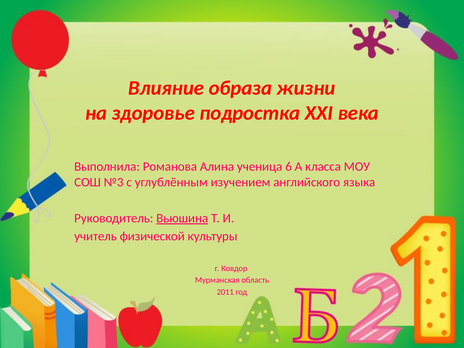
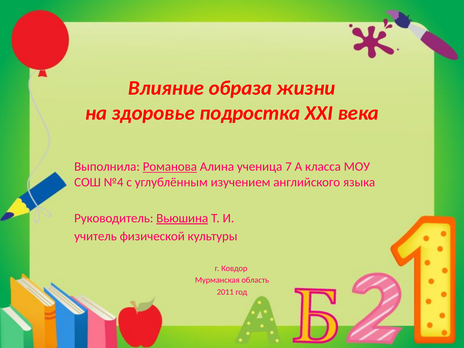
Романова underline: none -> present (170, 167)
6: 6 -> 7 (289, 167)
№3: №3 -> №4 (114, 182)
